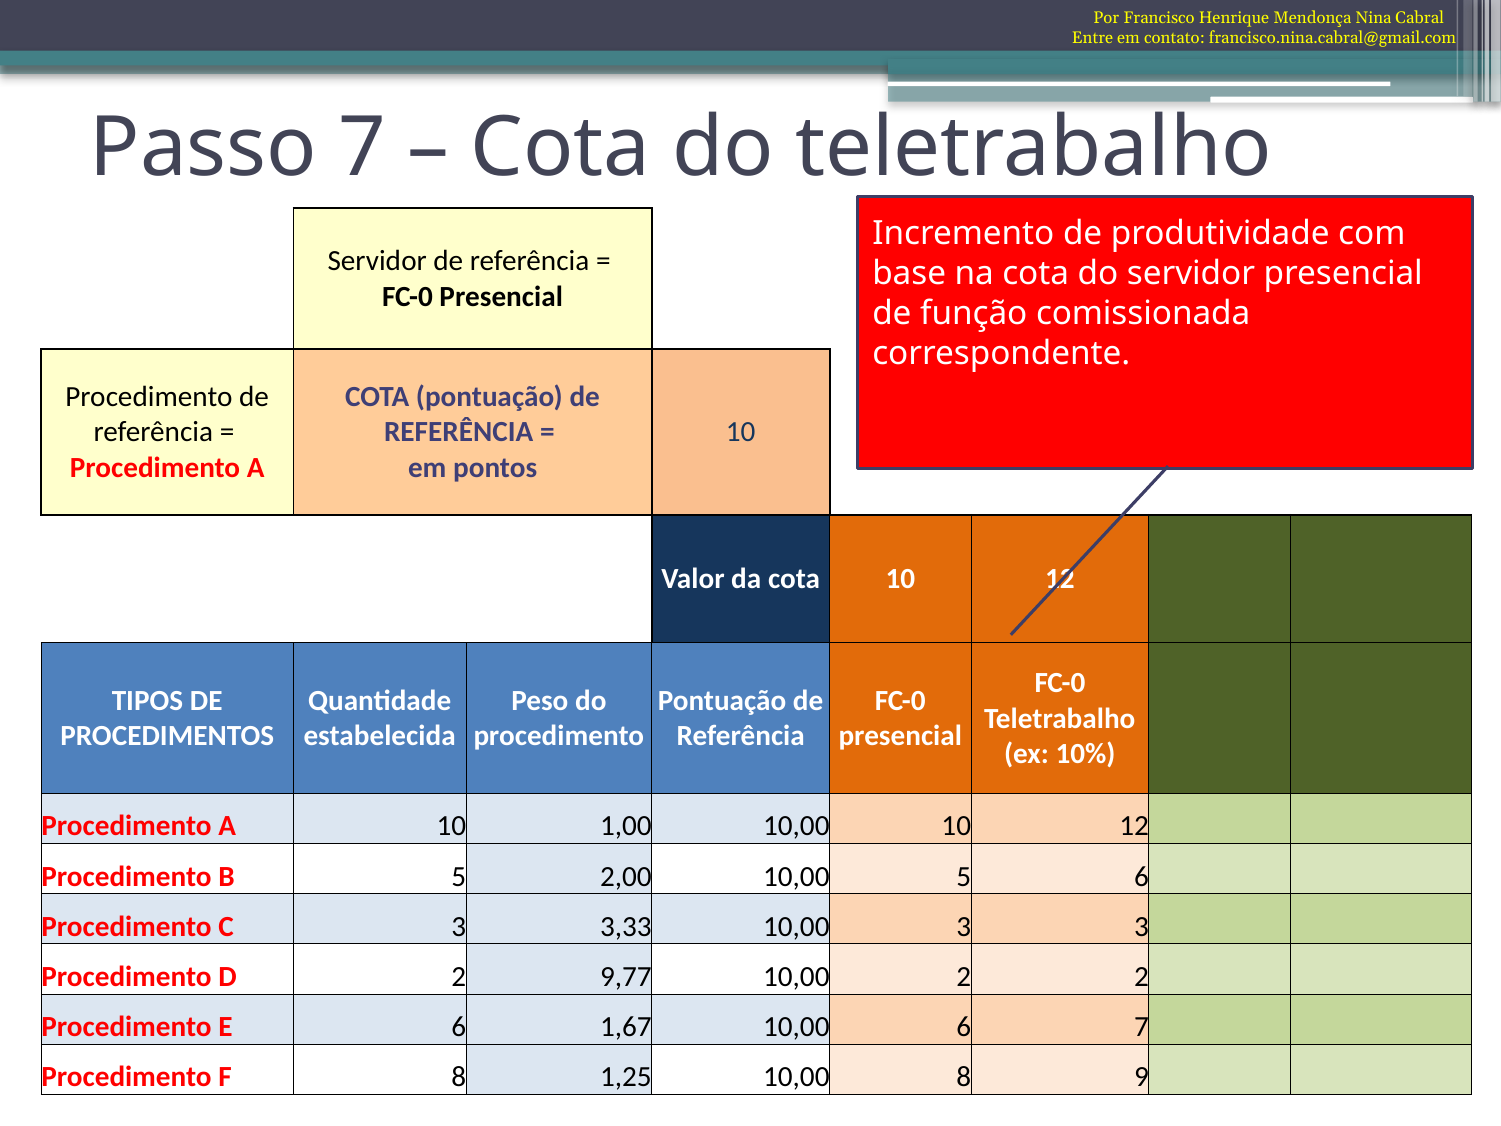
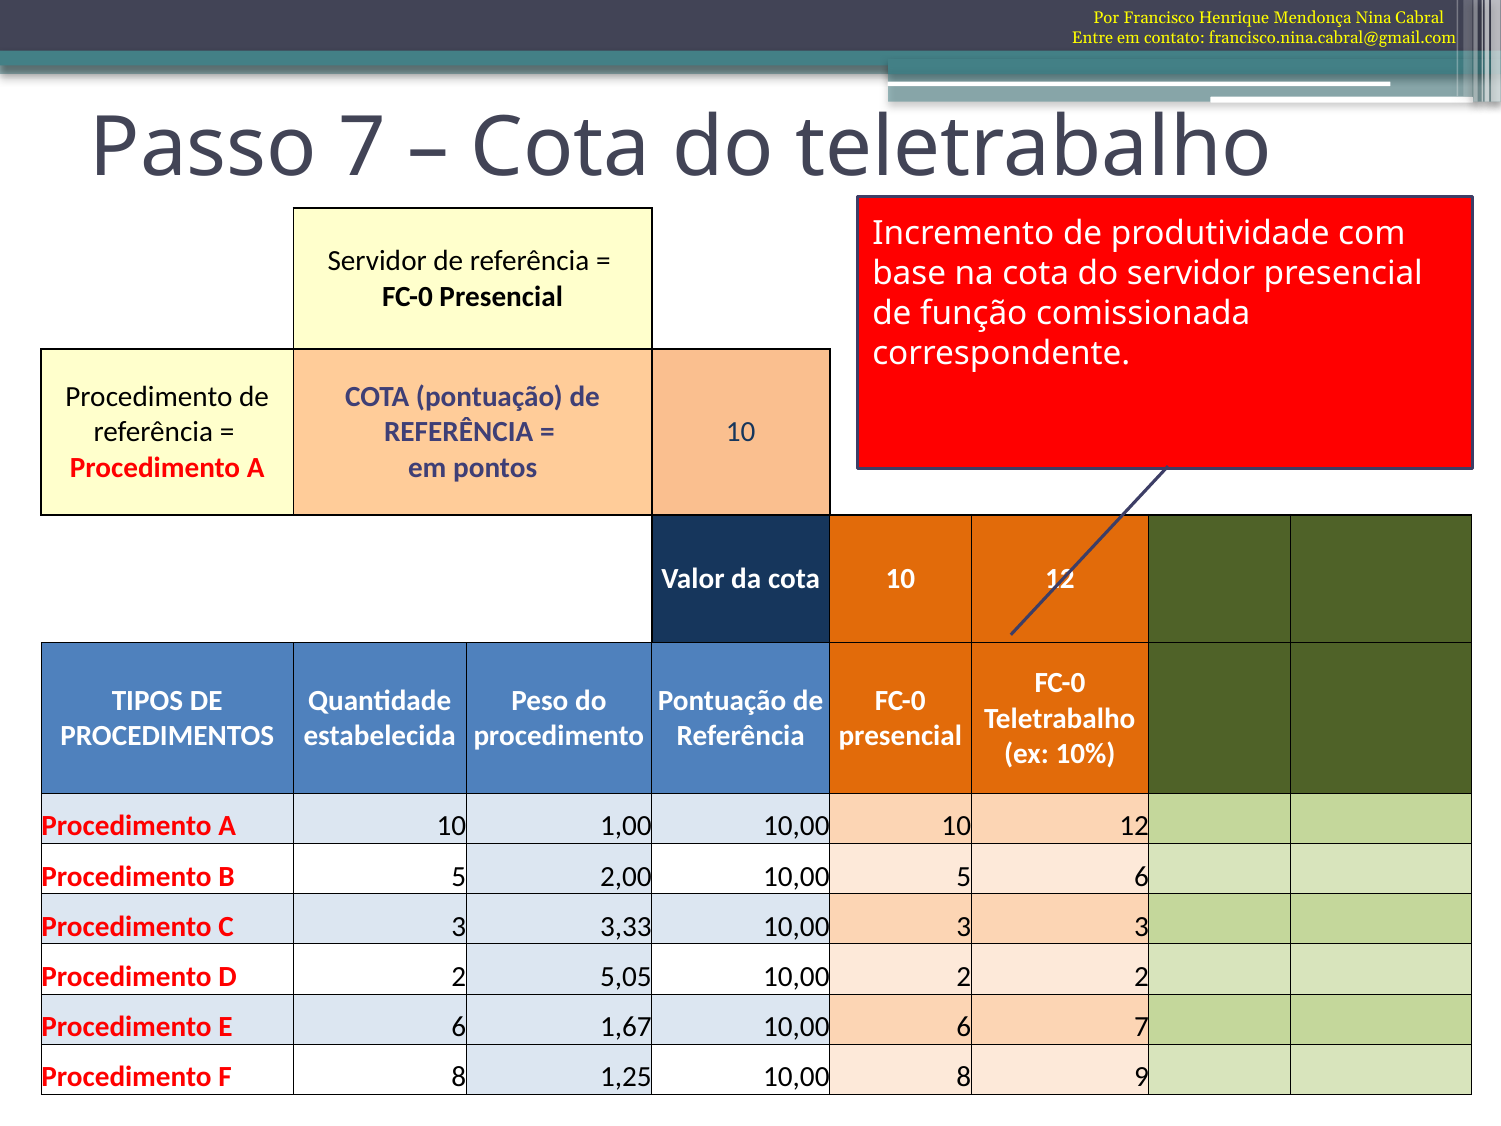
9,77: 9,77 -> 5,05 (626, 977)
